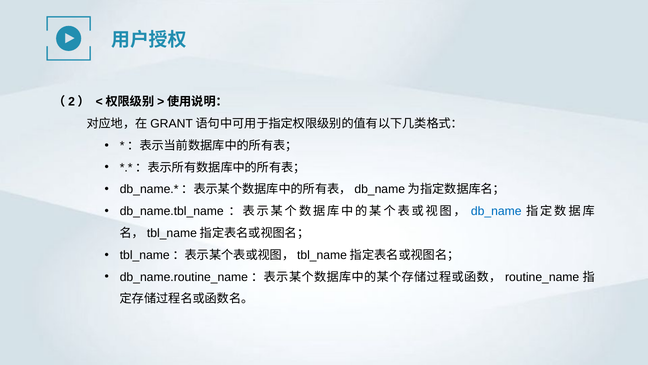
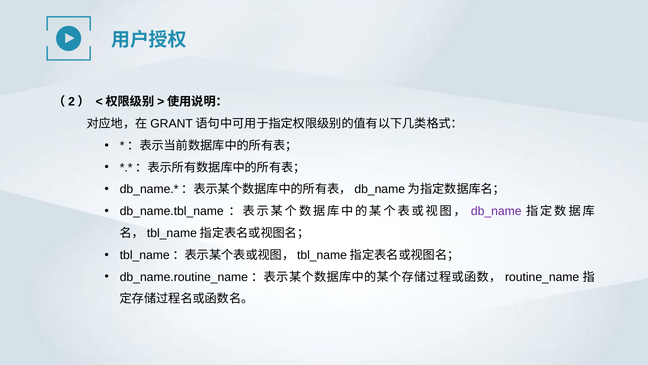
db_name colour: blue -> purple (496, 211)
